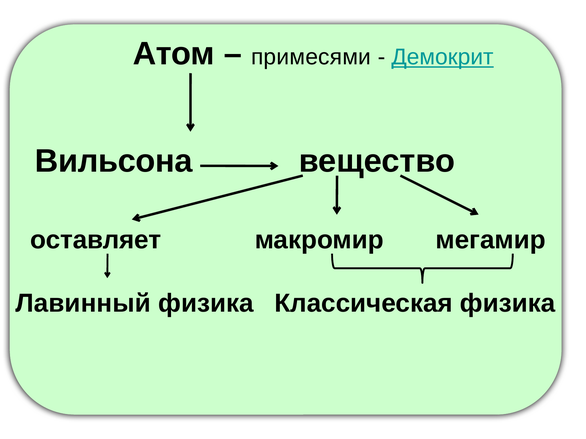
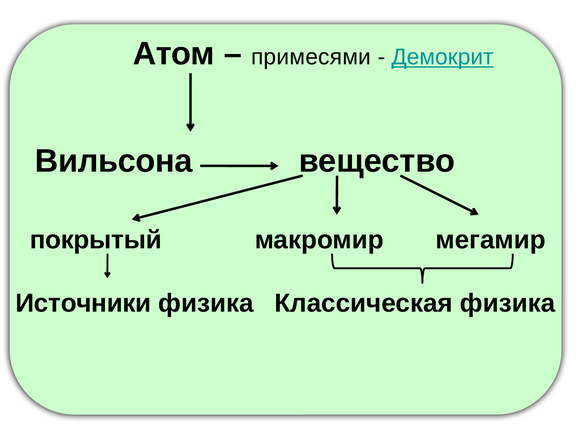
оставляет: оставляет -> покрытый (96, 240)
Лавинный: Лавинный -> Источники (83, 304)
